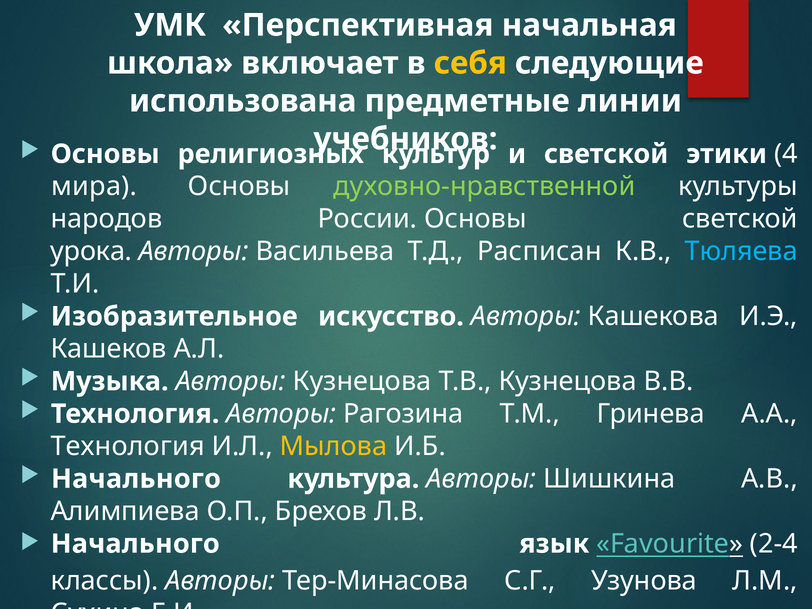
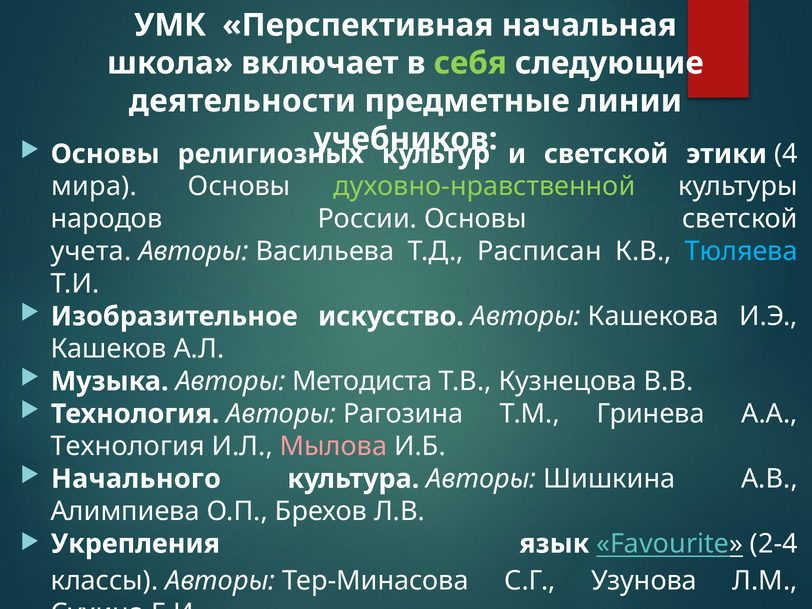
себя colour: yellow -> light green (470, 63)
использована: использована -> деятельности (243, 101)
урока: урока -> учета (91, 251)
Авторы Кузнецова: Кузнецова -> Методиста (362, 381)
Мылова colour: yellow -> pink (333, 446)
Начального: Начального -> Укрепления (135, 544)
